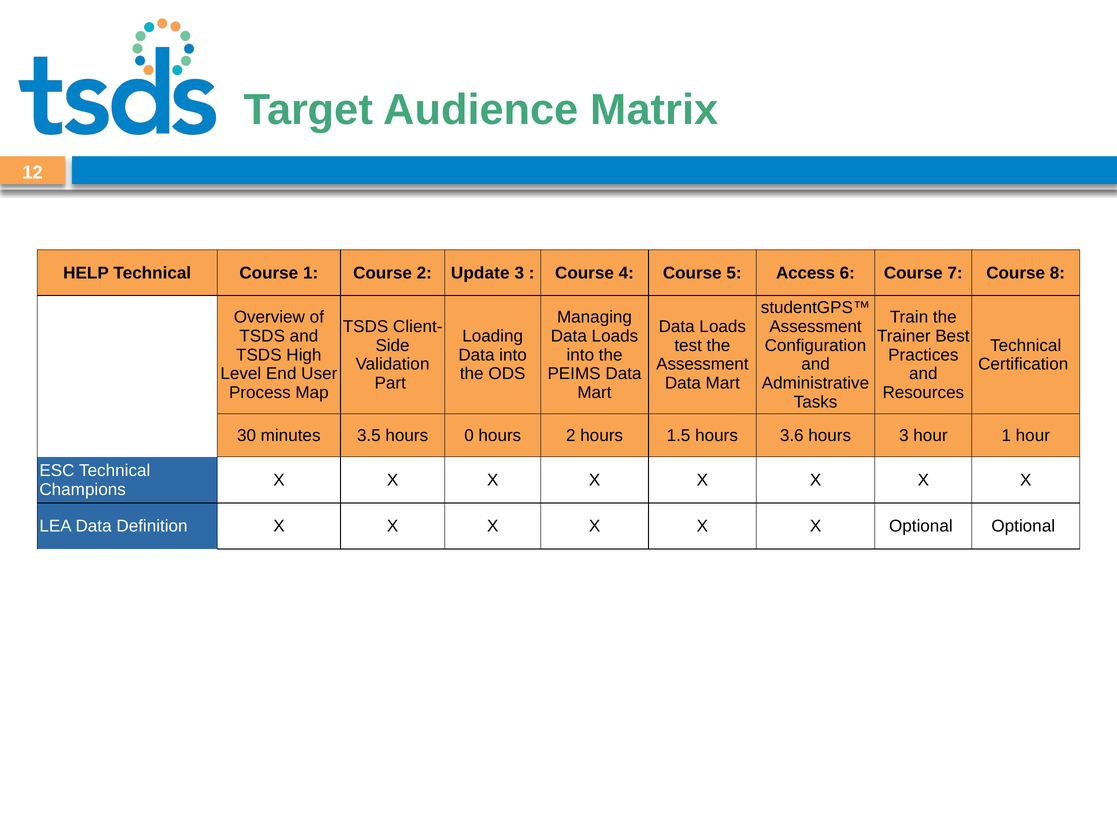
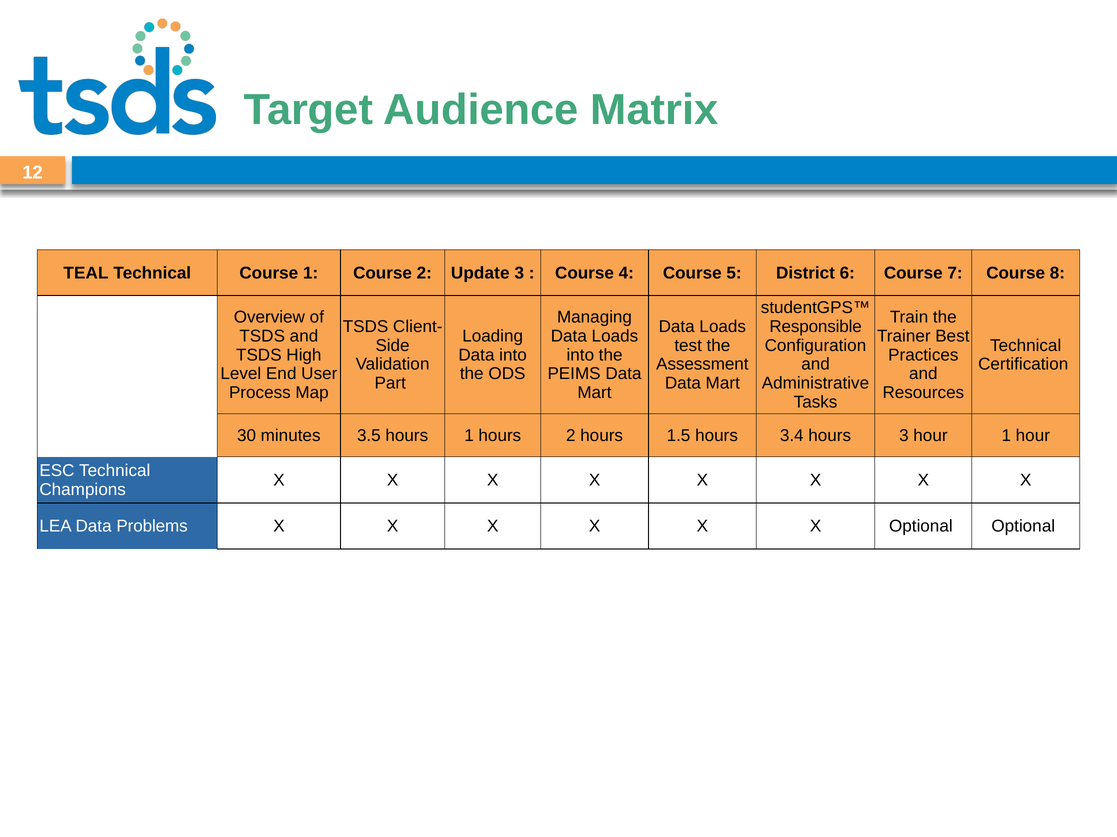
HELP: HELP -> TEAL (86, 273)
Access: Access -> District (805, 273)
Assessment: Assessment -> Responsible (816, 327)
hours 0: 0 -> 1 (469, 436)
3.6: 3.6 -> 3.4 (792, 436)
Definition: Definition -> Problems (152, 527)
